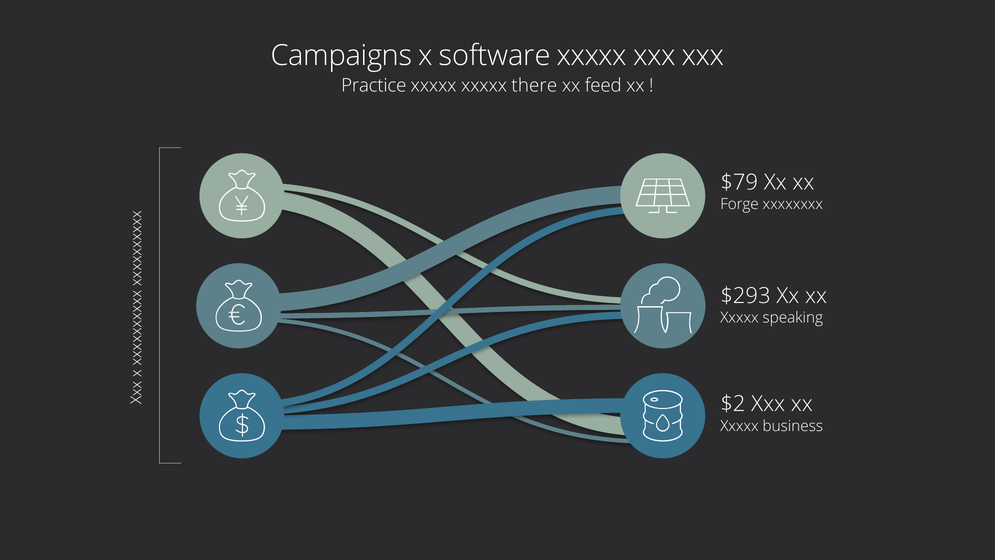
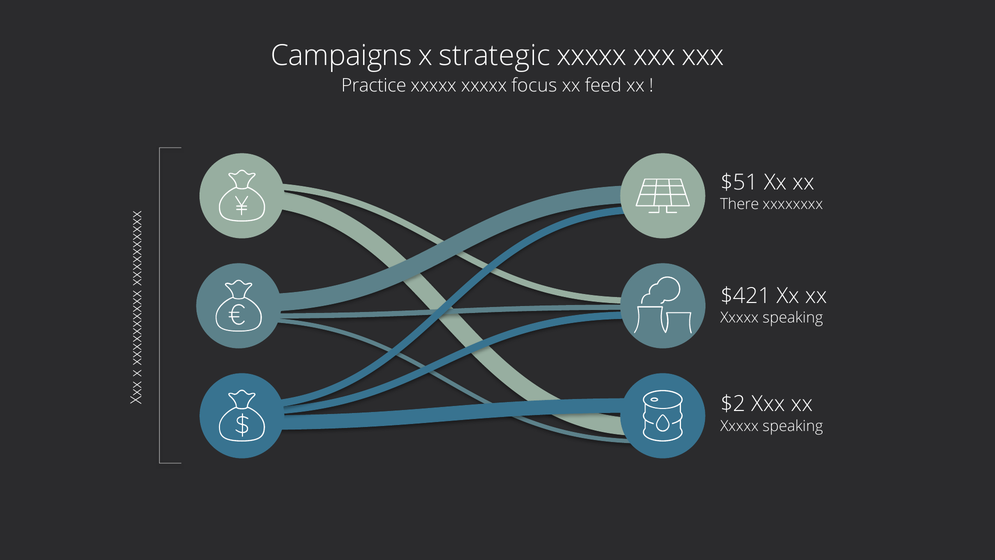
software: software -> strategic (495, 56)
there: there -> focus (534, 85)
$79: $79 -> $51 (739, 182)
Forge: Forge -> There (740, 204)
$293: $293 -> $421 (745, 296)
business: business -> speaking (793, 426)
